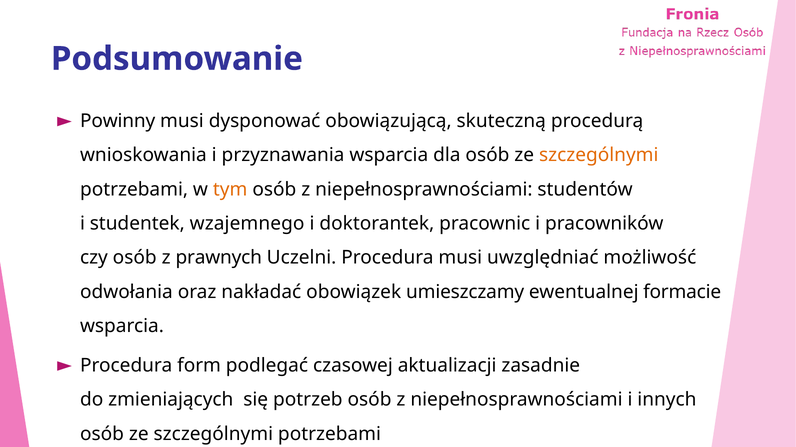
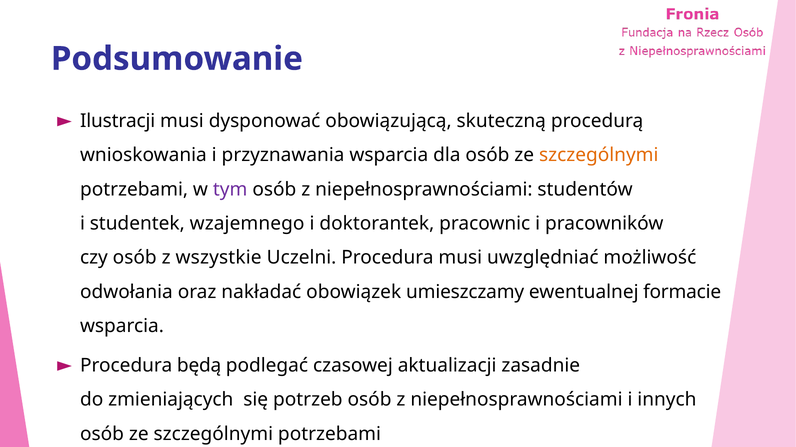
Powinny: Powinny -> Ilustracji (118, 121)
tym colour: orange -> purple (230, 190)
prawnych: prawnych -> wszystkie (219, 258)
form: form -> będą (199, 366)
